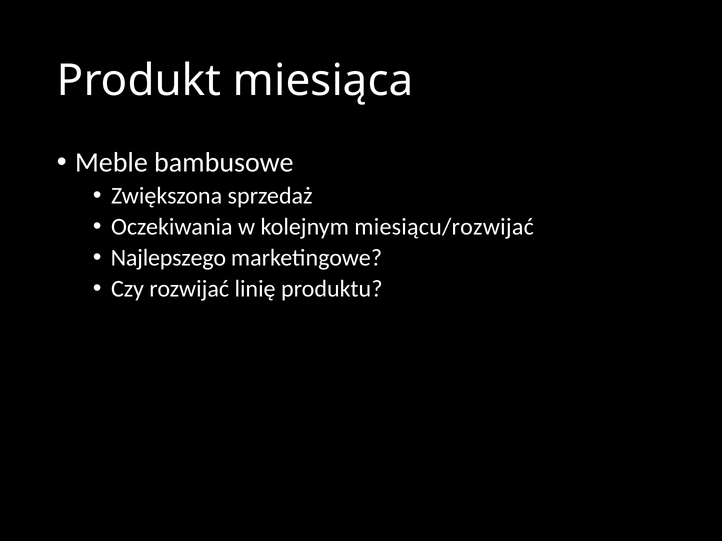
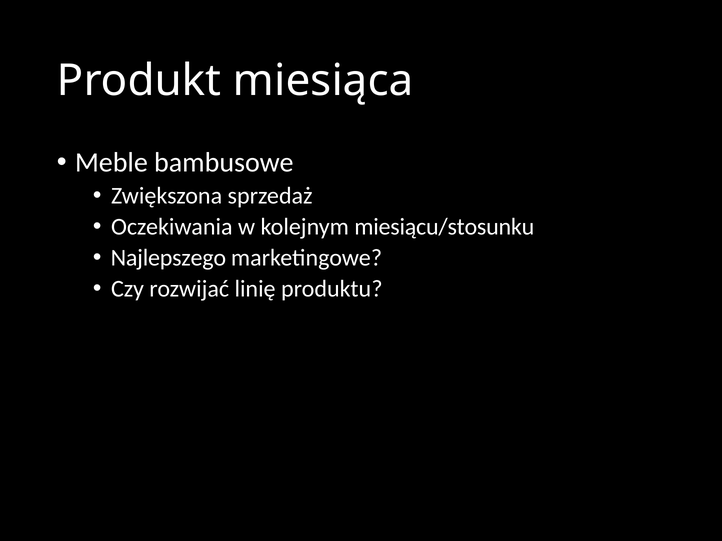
miesiącu/rozwijać: miesiącu/rozwijać -> miesiącu/stosunku (444, 227)
